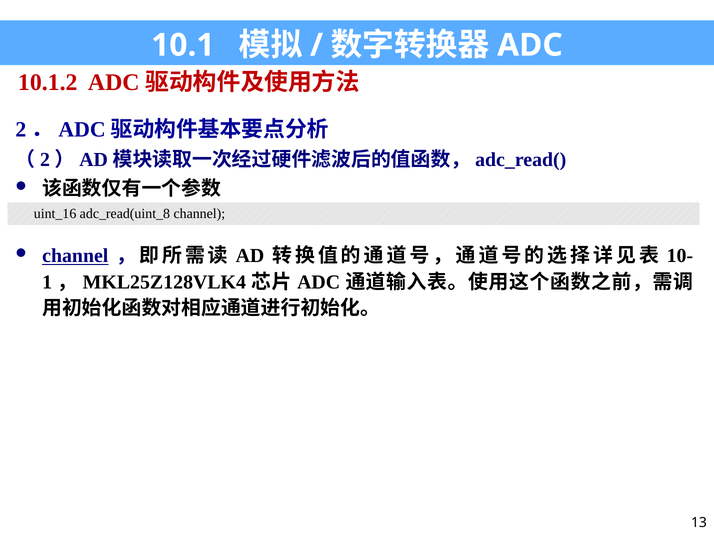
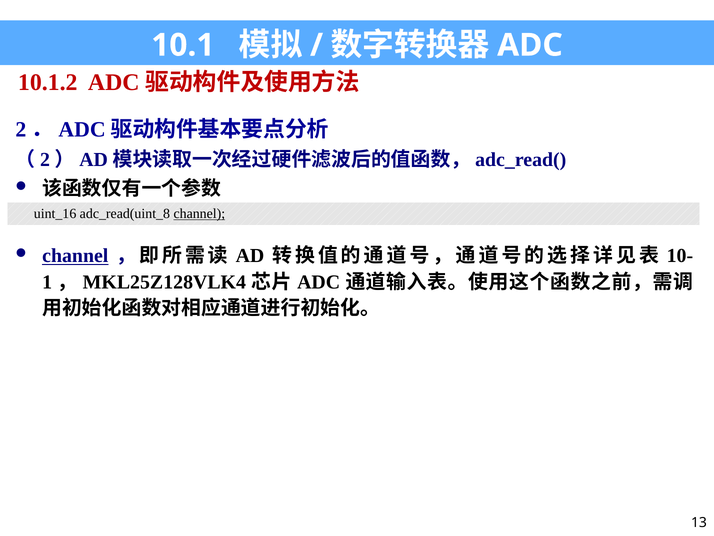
channel underline: none -> present (199, 214)
